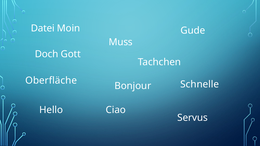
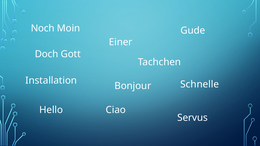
Datei: Datei -> Noch (43, 28)
Muss: Muss -> Einer (121, 42)
Oberfläche: Oberfläche -> Installation (51, 81)
